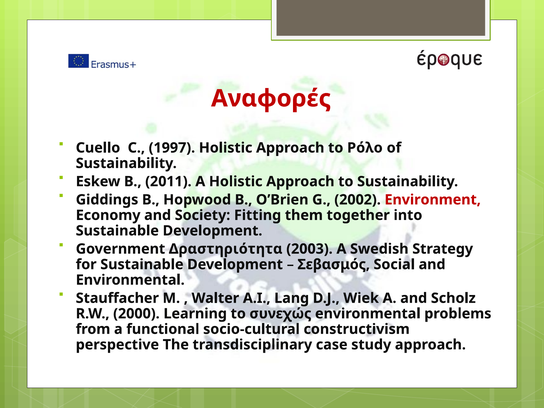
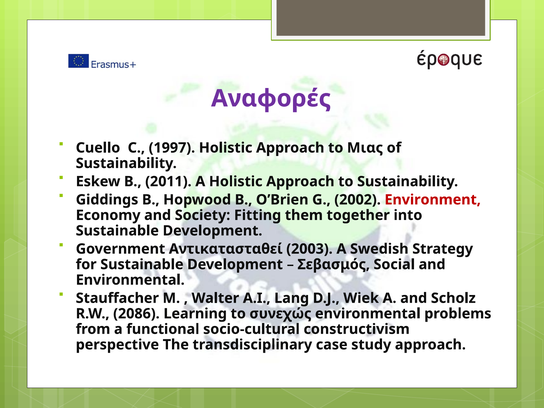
Αναφορές colour: red -> purple (271, 98)
Ρόλο: Ρόλο -> Μιας (365, 148)
Δραστηριότητα: Δραστηριότητα -> Αντικατασταθεί (226, 249)
2000: 2000 -> 2086 (136, 314)
